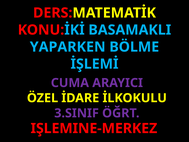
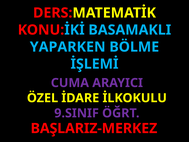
3.SINIF: 3.SINIF -> 9.SINIF (77, 113)
IŞLEMINE-MERKEZ: IŞLEMINE-MERKEZ -> BAŞLARIZ-MERKEZ (94, 128)
